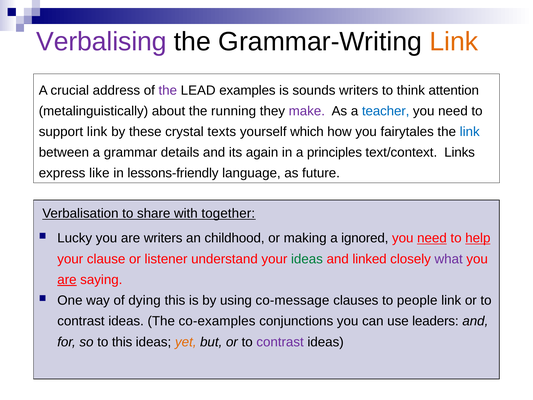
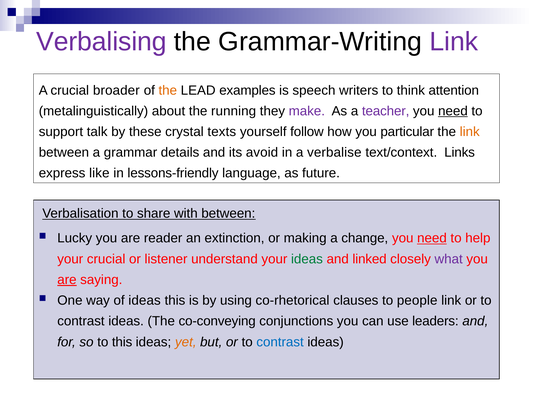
Link colour: orange -> purple (454, 42)
address: address -> broader (116, 90)
the colour: purple -> orange (168, 90)
sounds: sounds -> speech (314, 90)
teacher colour: blue -> purple (386, 111)
need underline: none -> present (453, 111)
support link: link -> talk (97, 132)
which: which -> follow (307, 132)
fairytales: fairytales -> particular (407, 132)
link colour: blue -> orange (470, 132)
again: again -> avoid (262, 152)
principles: principles -> verbalise (334, 152)
with together: together -> between (228, 213)
are writers: writers -> reader (163, 238)
childhood: childhood -> extinction (235, 238)
ignored: ignored -> change (365, 238)
help underline: present -> none (478, 238)
your clause: clause -> crucial (106, 259)
of dying: dying -> ideas (145, 300)
co-message: co-message -> co-rhetorical (292, 300)
co-examples: co-examples -> co-conveying (217, 321)
contrast colour: purple -> blue (280, 342)
